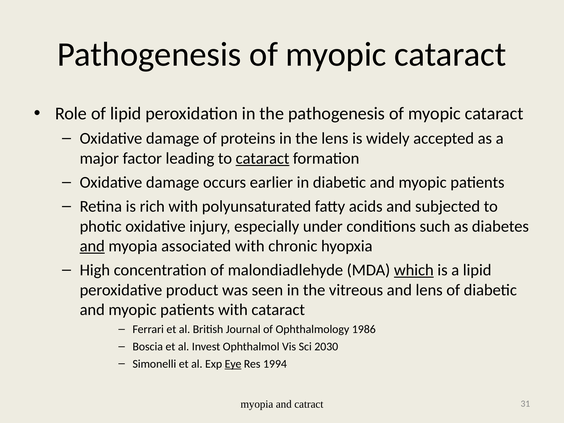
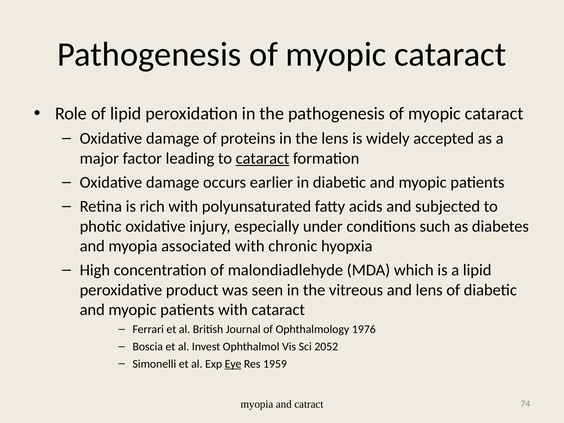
and underline: present -> none (92, 246)
which underline: present -> none (414, 270)
1986: 1986 -> 1976 (364, 329)
2030: 2030 -> 2052 (326, 347)
1994: 1994 -> 1959 (275, 364)
31: 31 -> 74 (525, 404)
